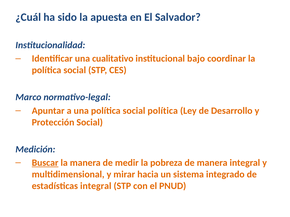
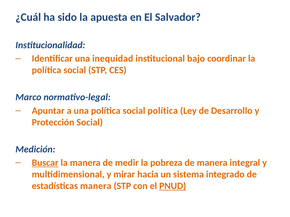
cualitativo: cualitativo -> inequidad (113, 59)
estadísticas integral: integral -> manera (96, 186)
PNUD underline: none -> present (173, 186)
